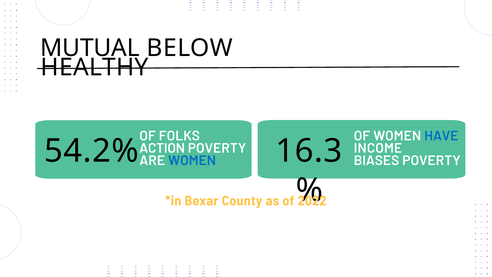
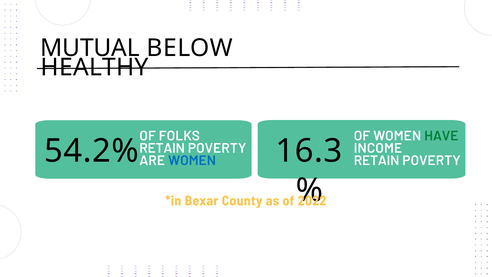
HAVE colour: blue -> green (441, 136)
ACTION: ACTION -> RETAIN (162, 148)
BIASES: BIASES -> RETAIN (377, 160)
